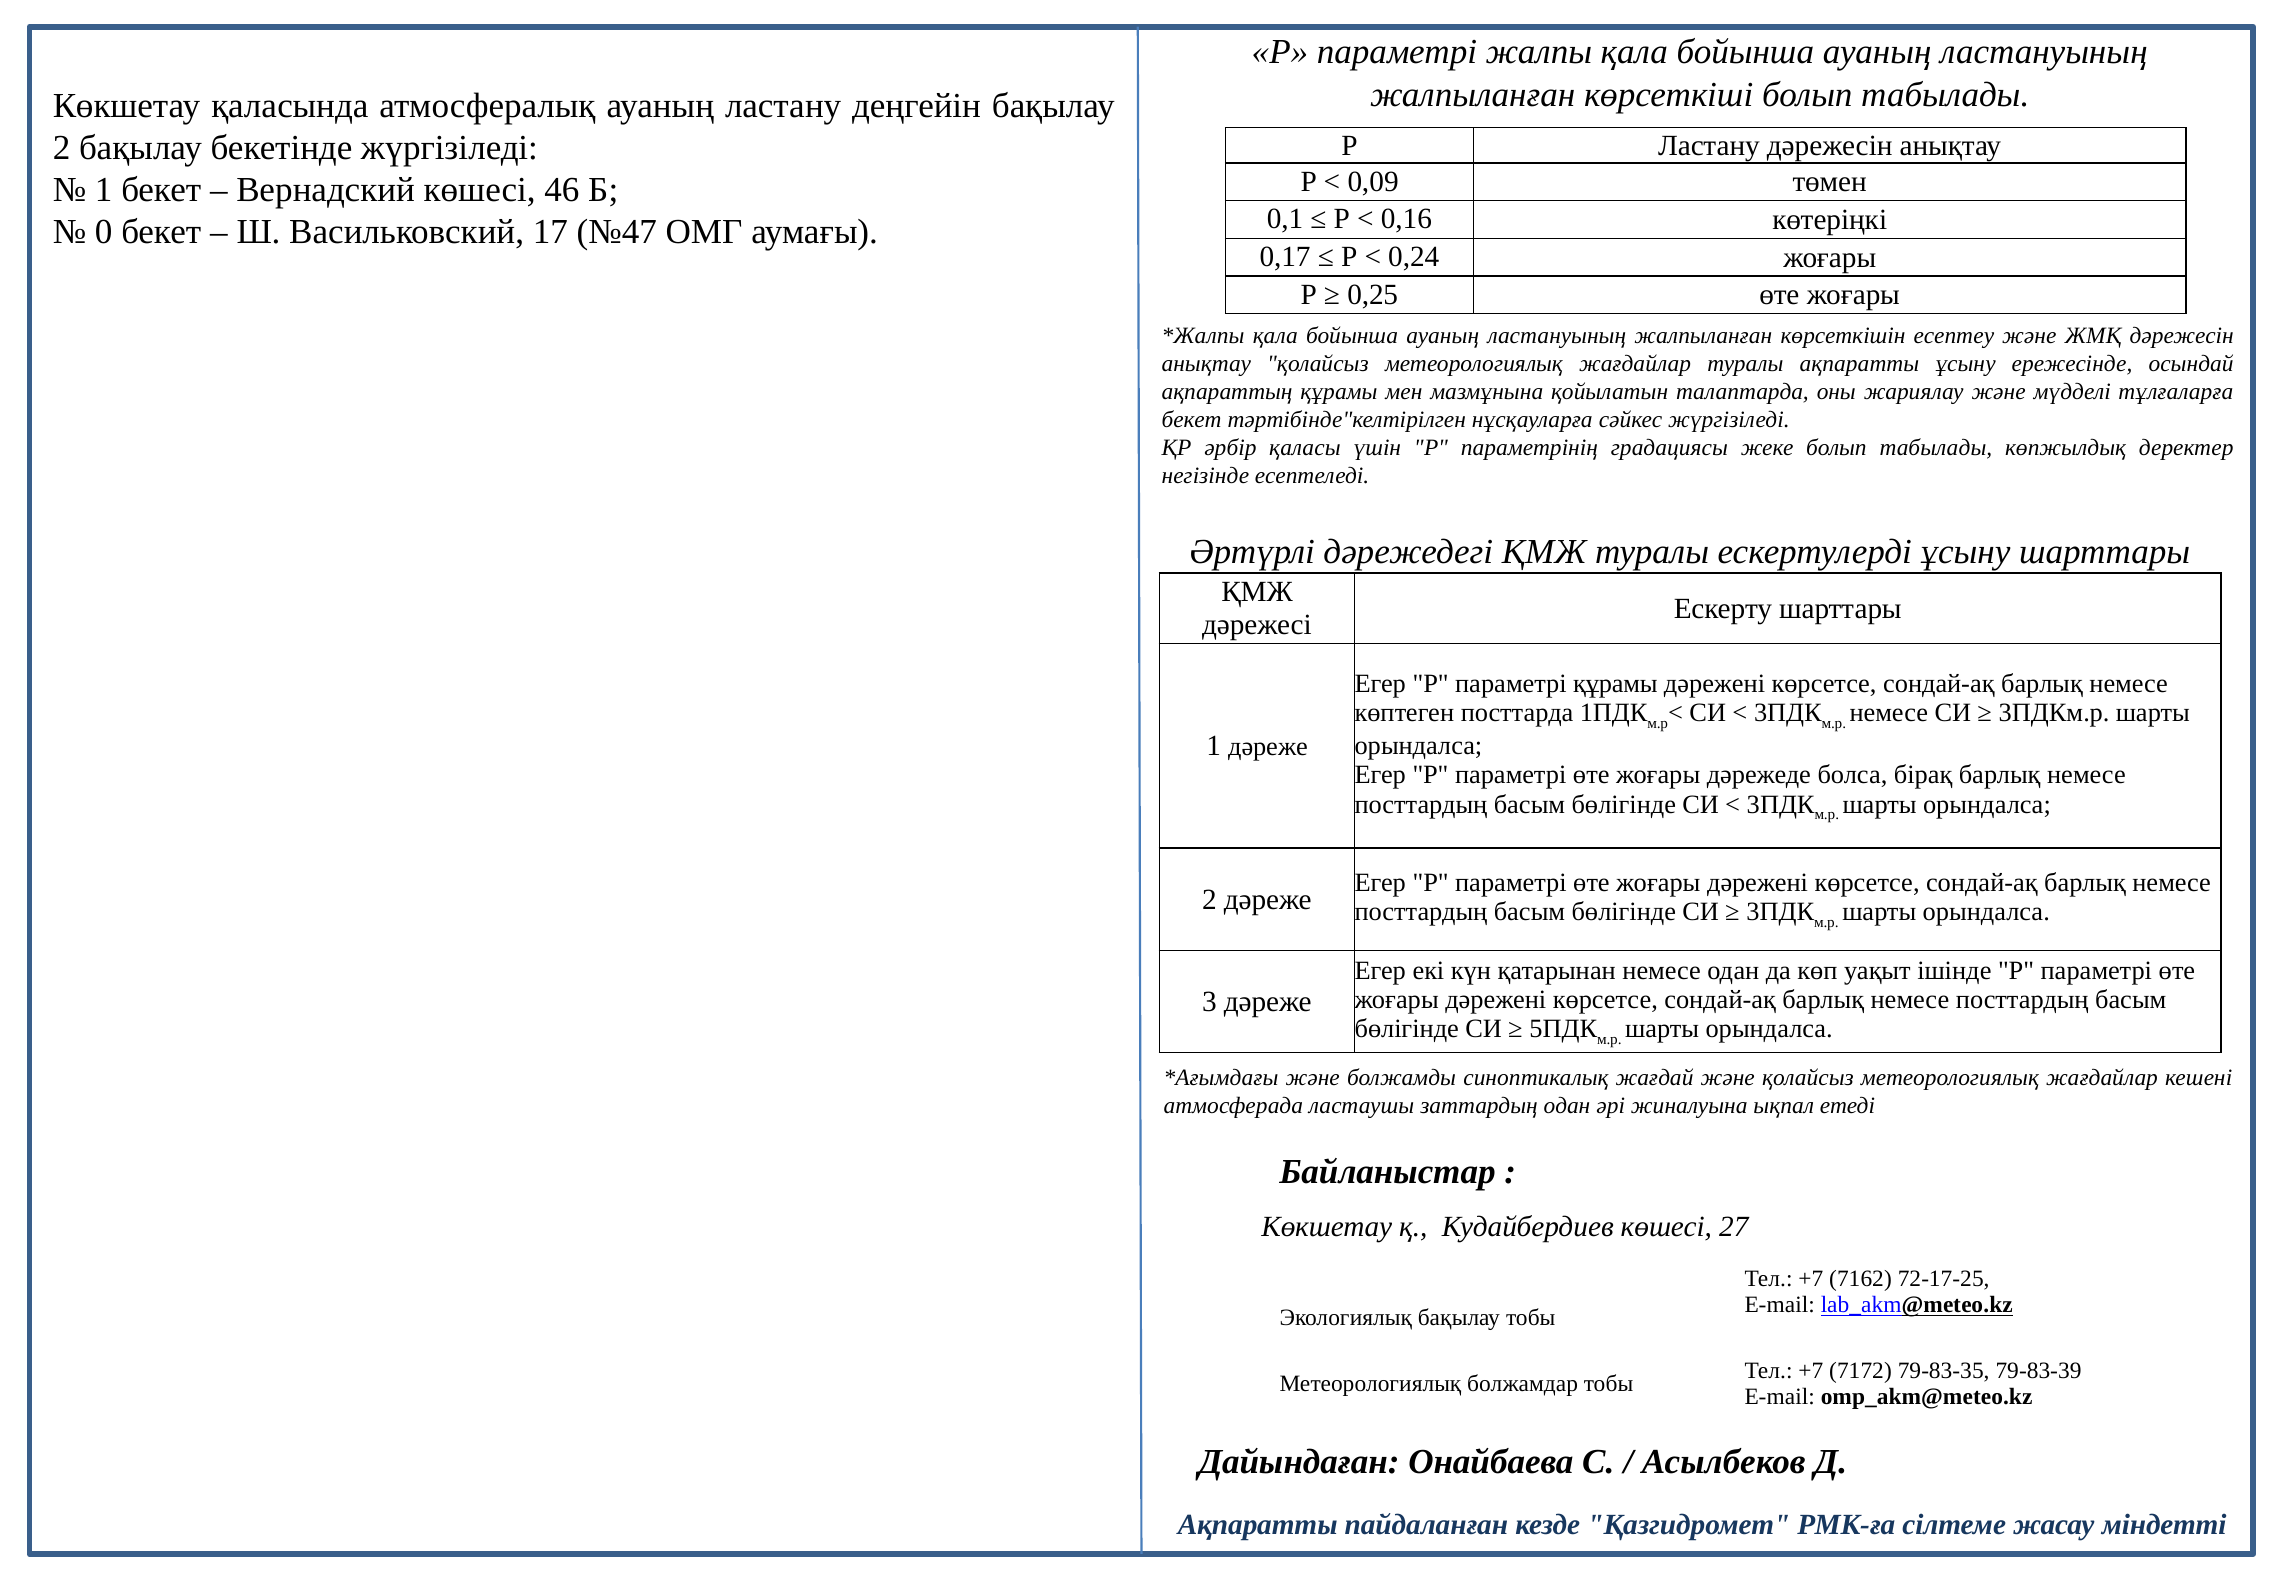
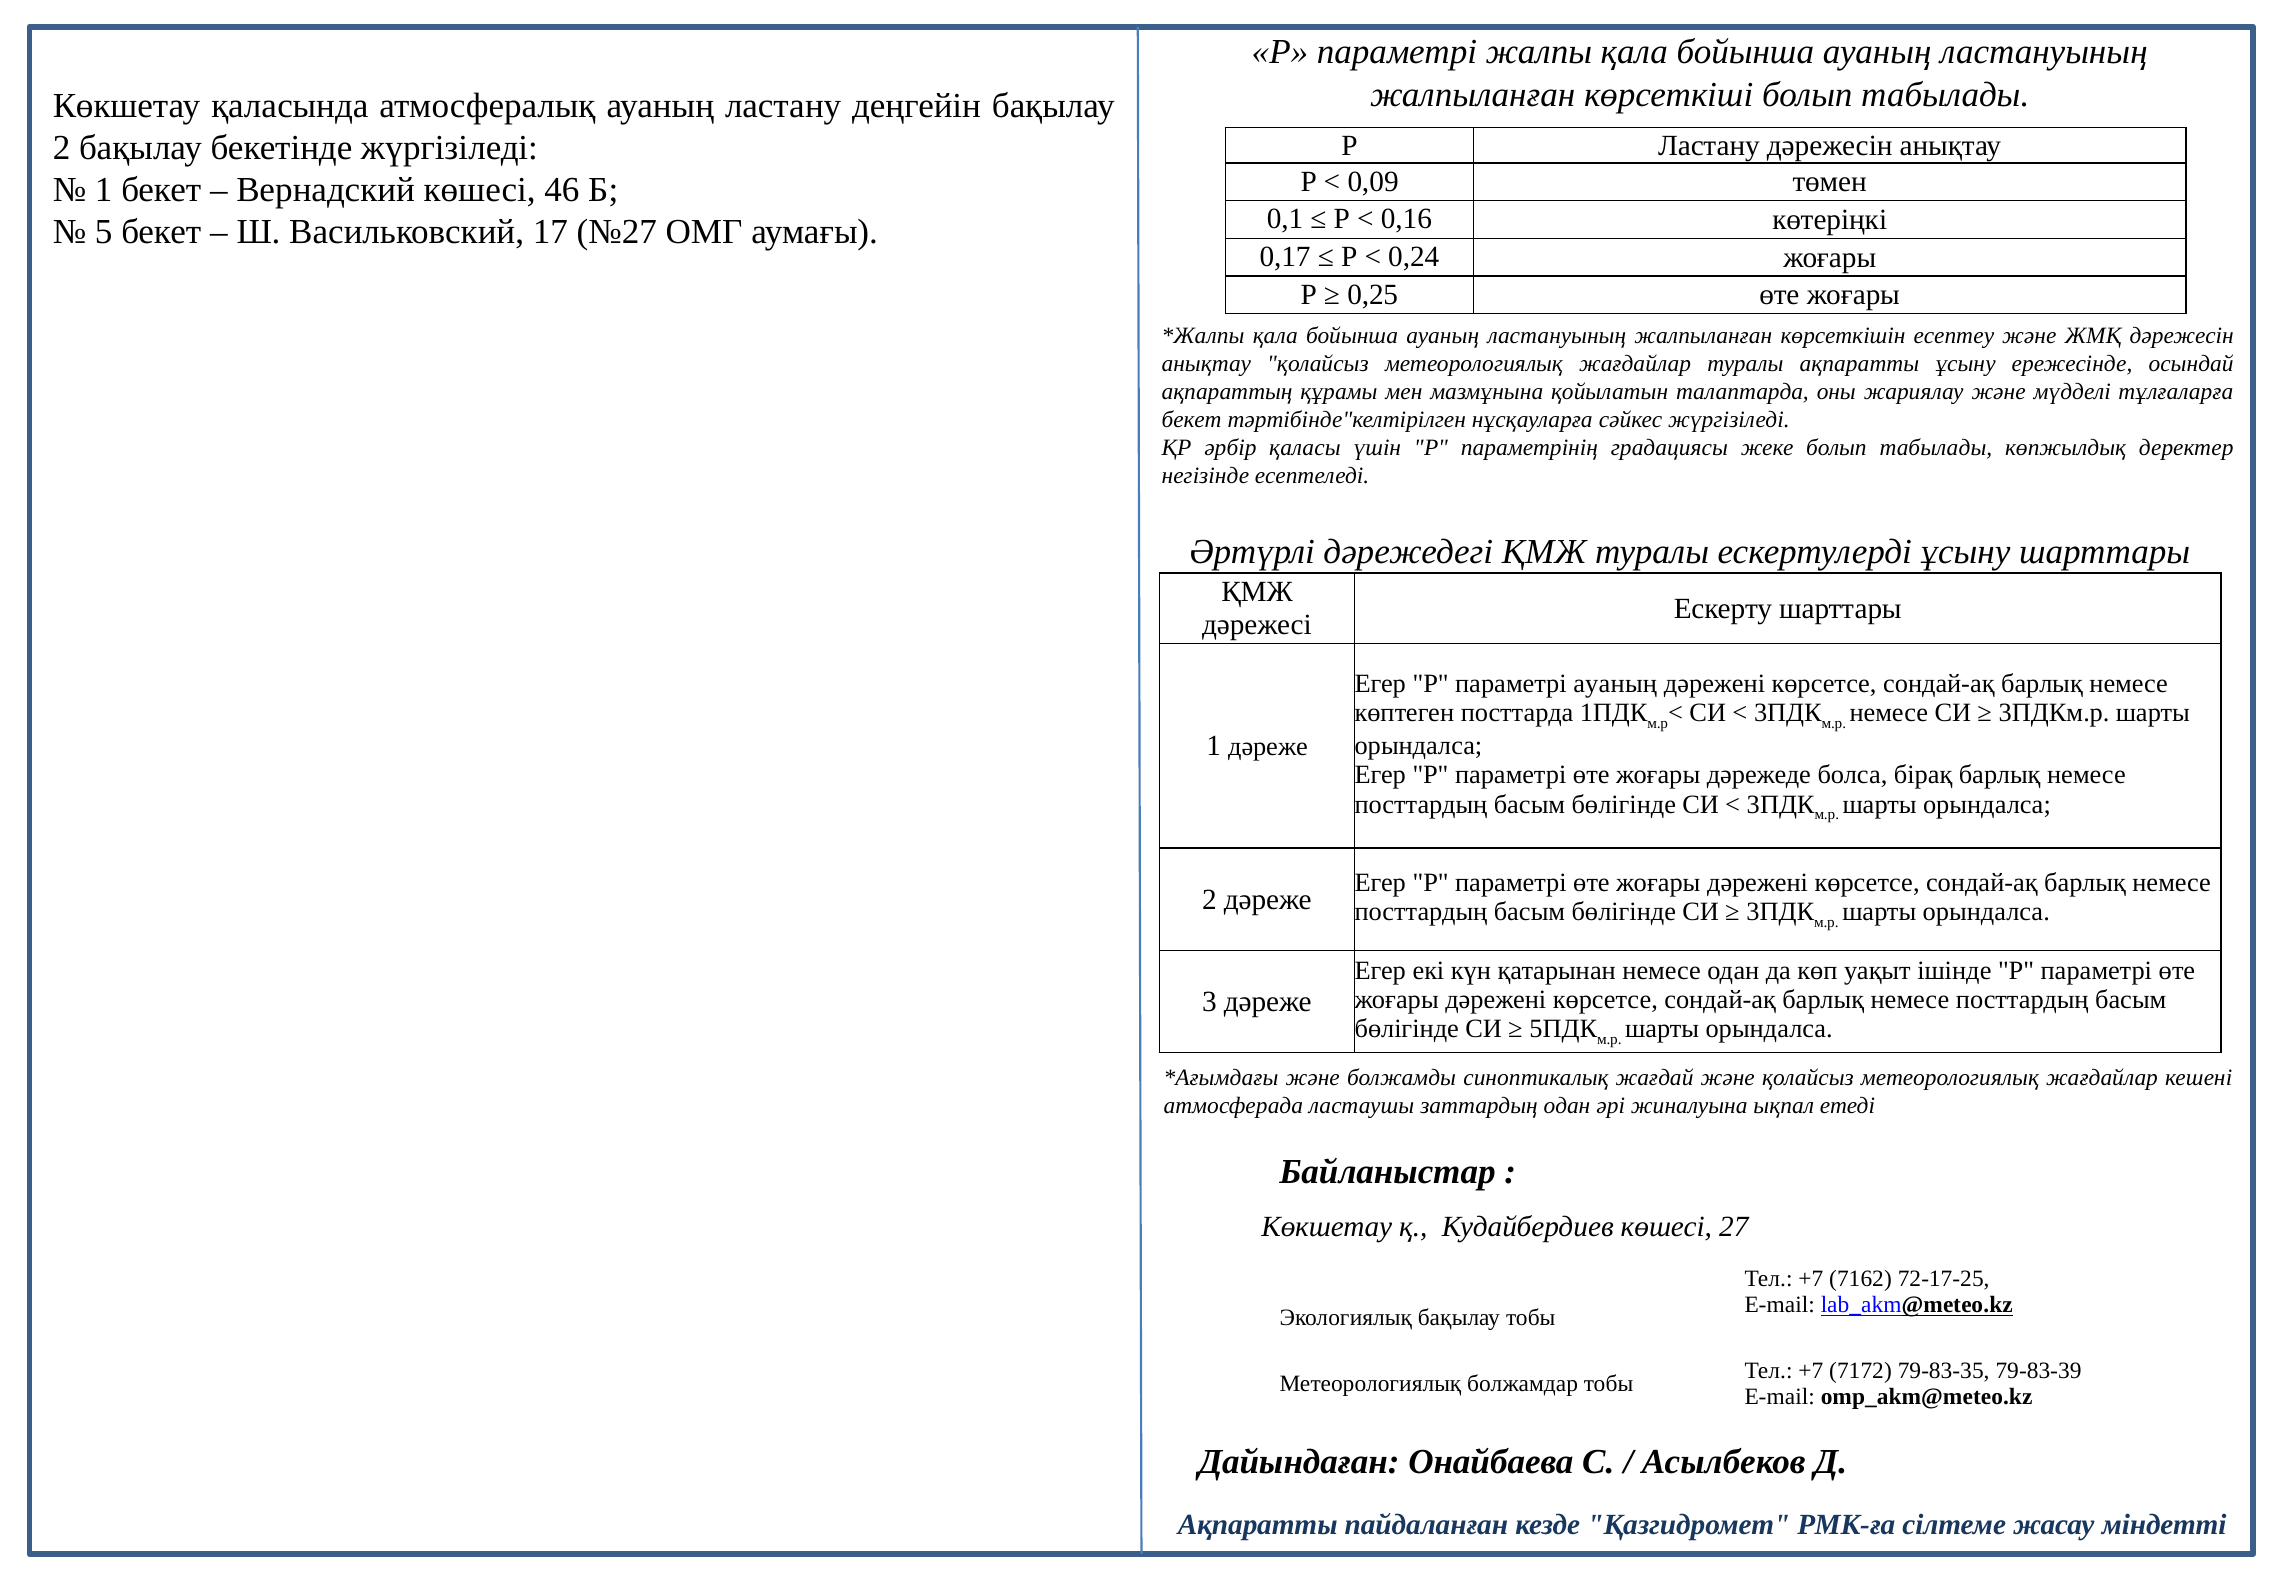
0: 0 -> 5 (104, 232)
№47: №47 -> №27 (617, 232)
параметрі құрамы: құрамы -> ауаның (1615, 683)
